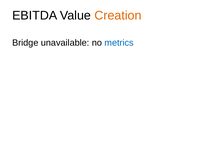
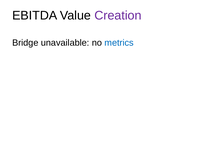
Creation colour: orange -> purple (118, 15)
